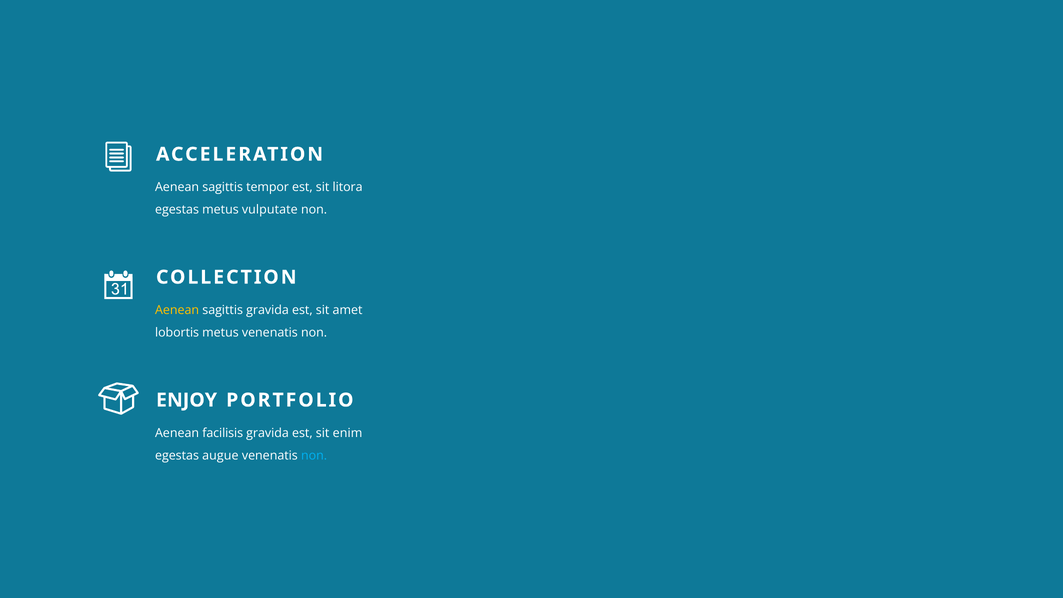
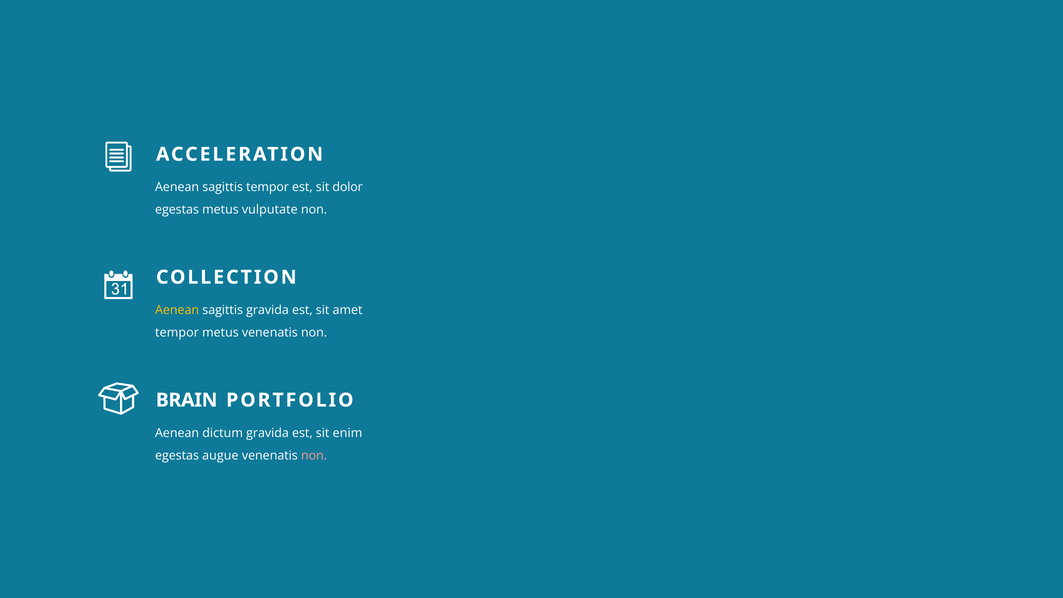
litora: litora -> dolor (348, 187)
lobortis: lobortis -> tempor (177, 333)
ENJOY: ENJOY -> BRAIN (187, 400)
facilisis: facilisis -> dictum (223, 433)
non colour: light blue -> pink (314, 455)
